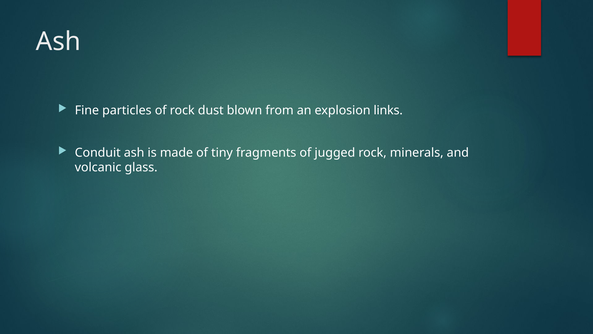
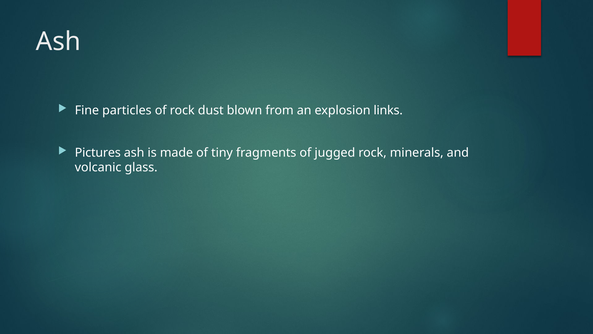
Conduit: Conduit -> Pictures (98, 152)
